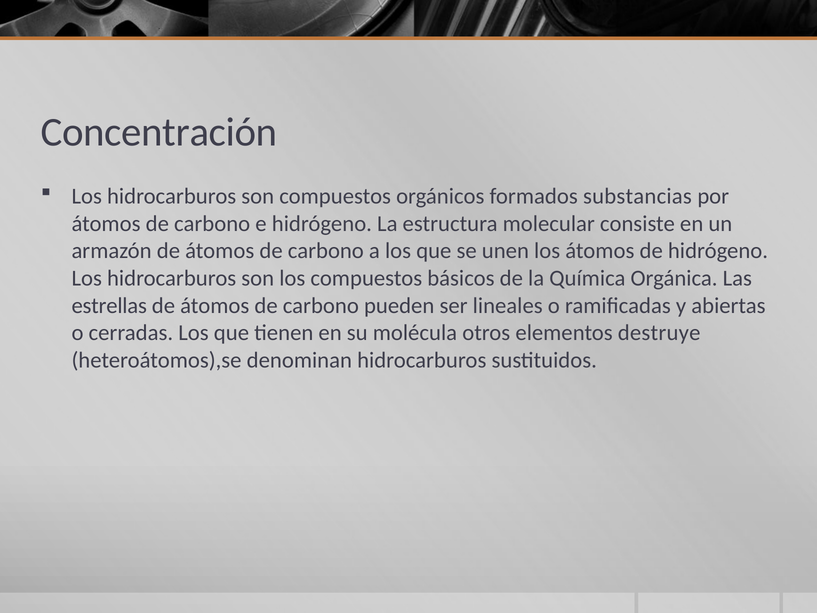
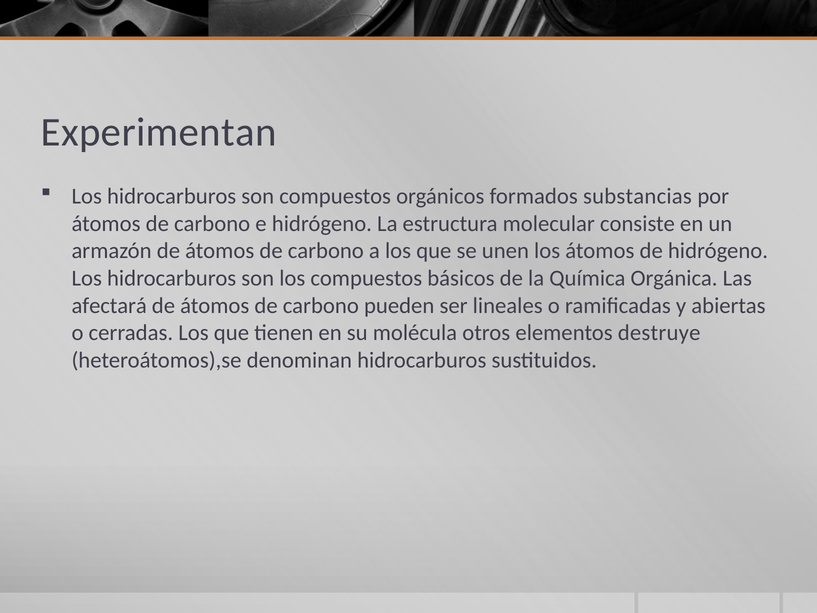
Concentración: Concentración -> Experimentan (159, 132)
estrellas: estrellas -> afectará (109, 305)
